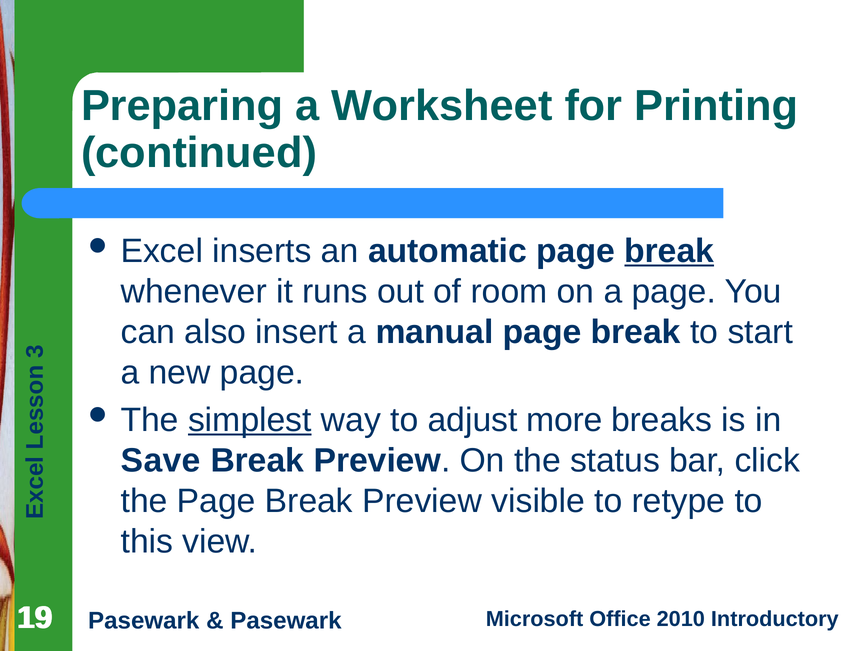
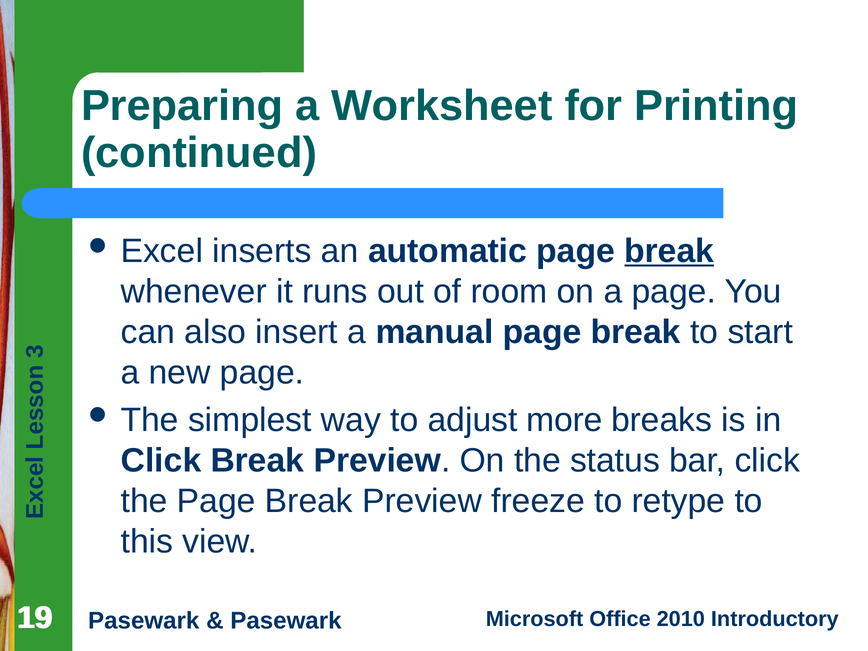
simplest underline: present -> none (250, 420)
Save: Save -> Click (161, 461)
visible: visible -> freeze (538, 501)
